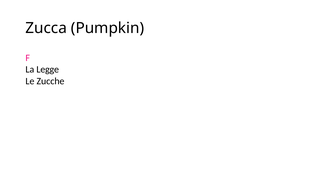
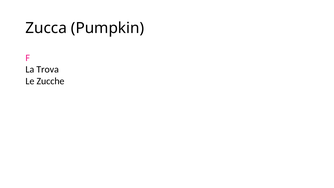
Legge: Legge -> Trova (48, 69)
